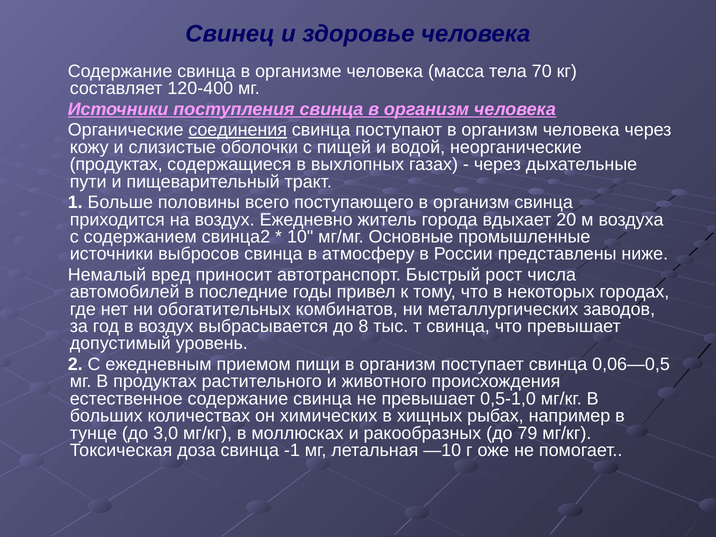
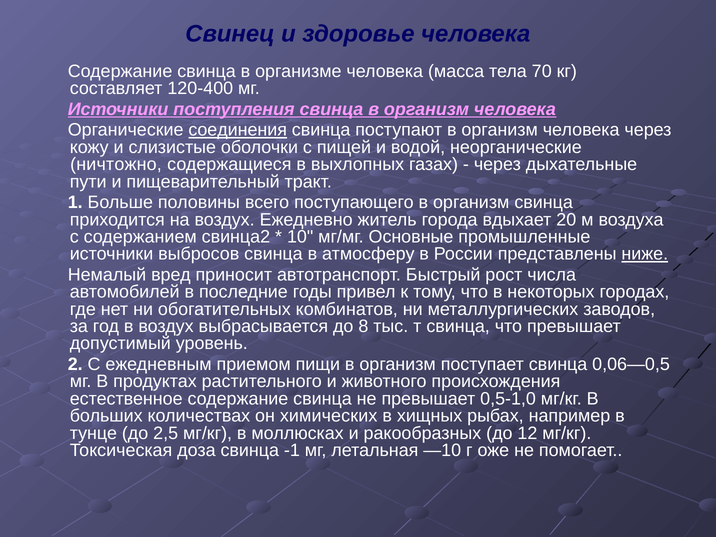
продуктах: продуктах -> ничтожно (116, 164)
ниже underline: none -> present (645, 254)
3,0: 3,0 -> 2,5 (166, 433)
79: 79 -> 12 (527, 433)
